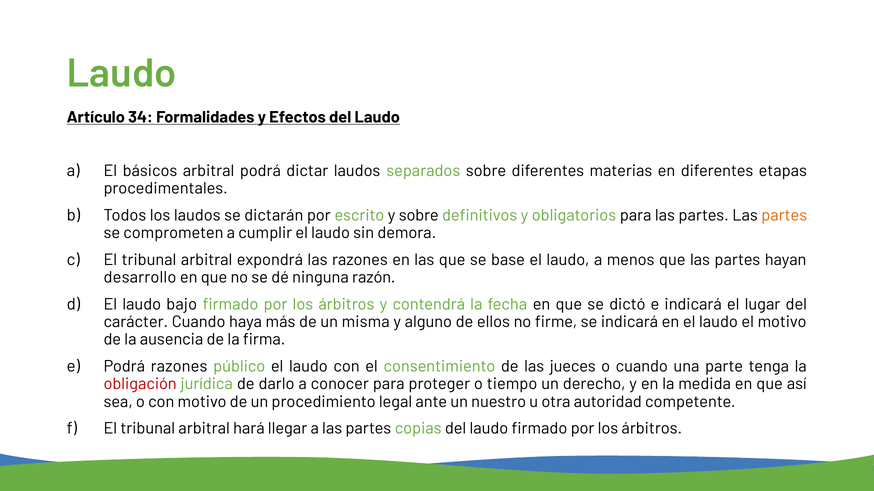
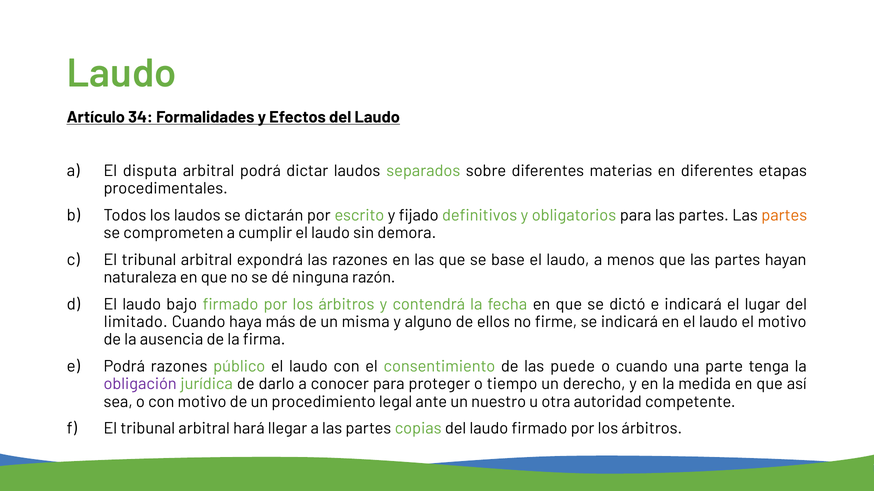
básicos: básicos -> disputa (150, 171)
y sobre: sobre -> fijado (419, 215)
desarrollo: desarrollo -> naturaleza (140, 278)
carácter: carácter -> limitado (136, 322)
jueces: jueces -> puede (573, 367)
obligación colour: red -> purple (140, 384)
